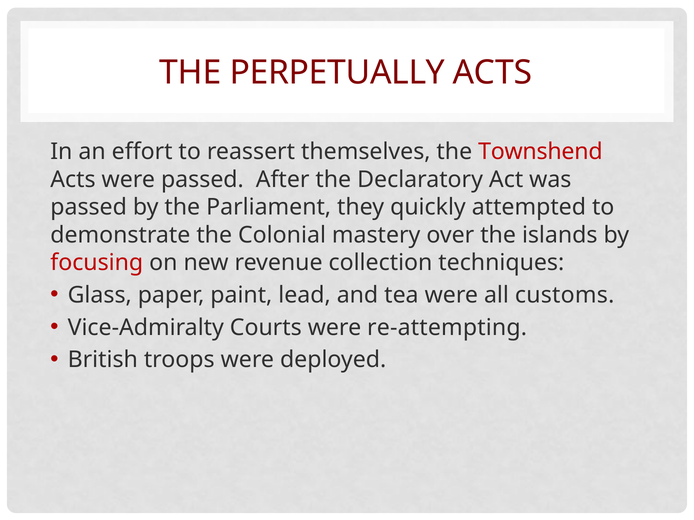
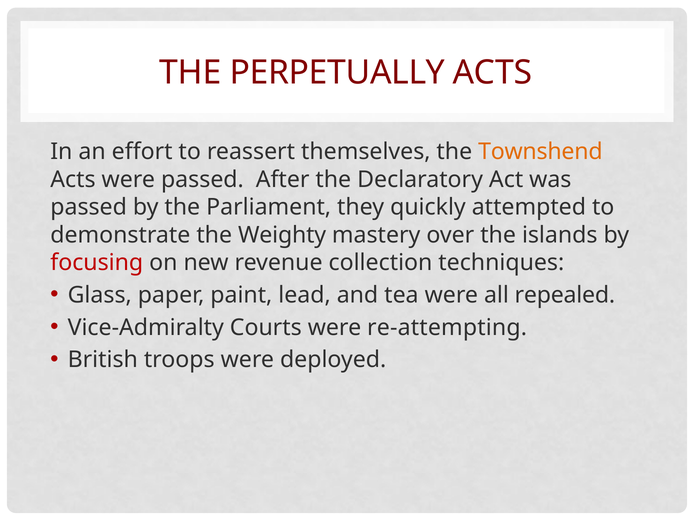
Townshend colour: red -> orange (540, 152)
Colonial: Colonial -> Weighty (282, 235)
customs: customs -> repealed (565, 295)
